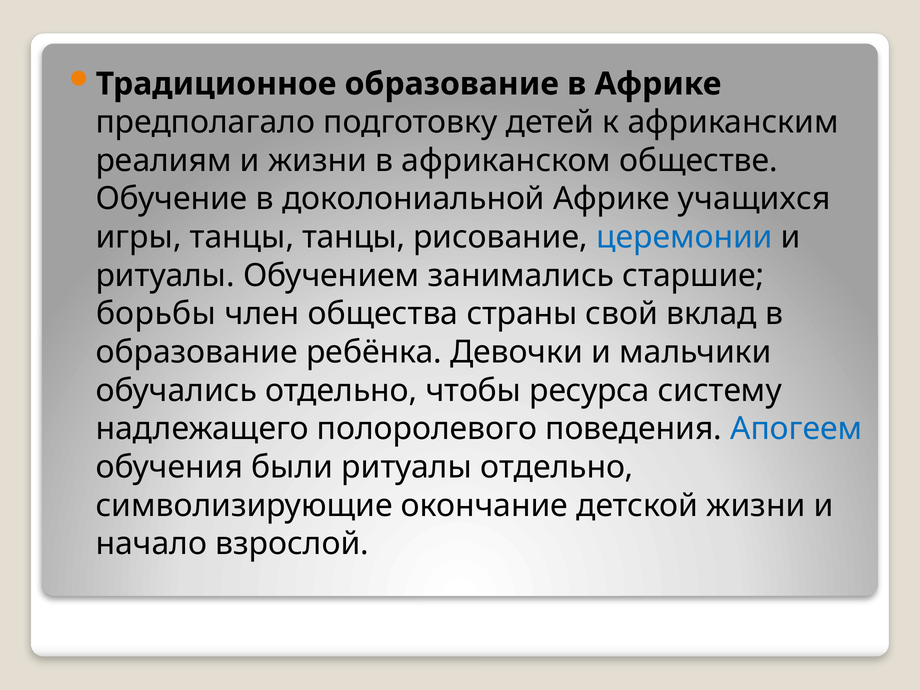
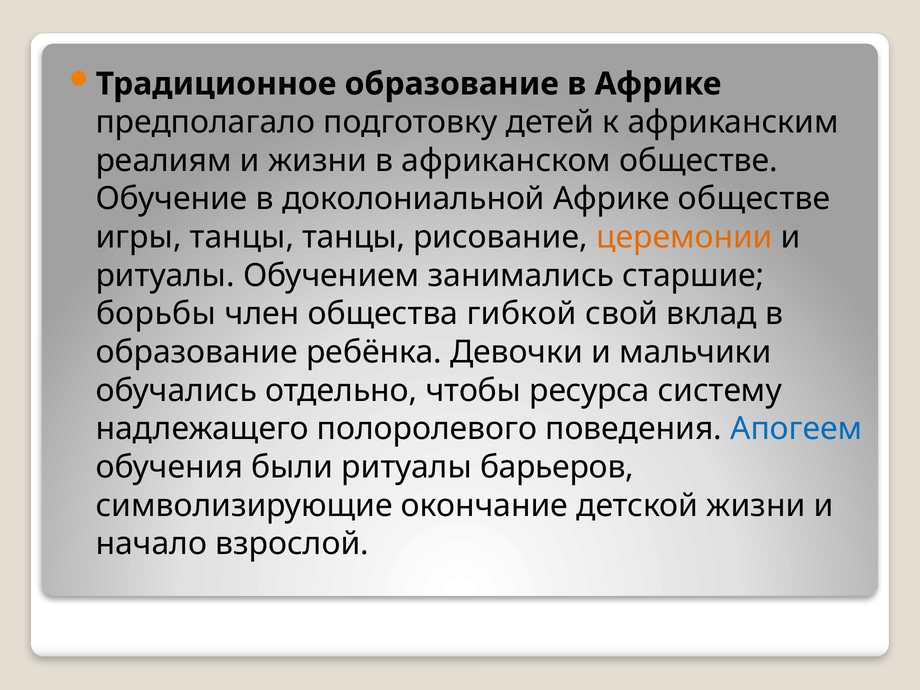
Африке учащихся: учащихся -> обществе (754, 199)
церемонии colour: blue -> orange (684, 237)
страны: страны -> гибкой (522, 314)
ритуалы отдельно: отдельно -> барьеров (557, 467)
